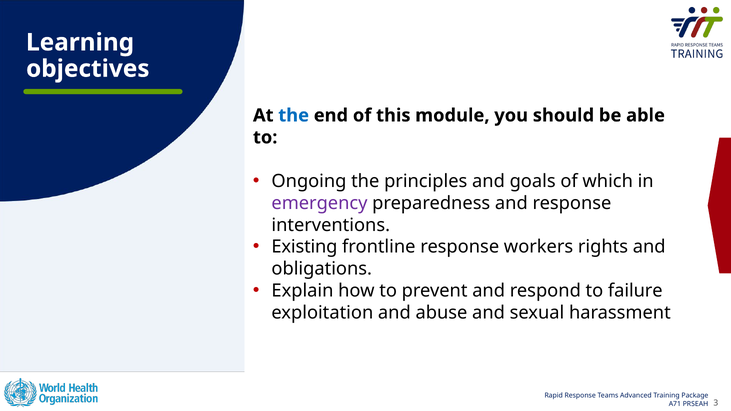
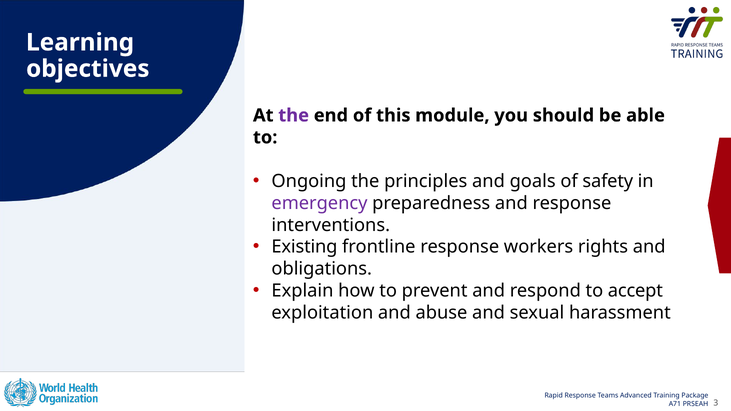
the colour: blue -> purple (294, 115)
which: which -> safety (608, 181)
failure: failure -> accept (635, 291)
